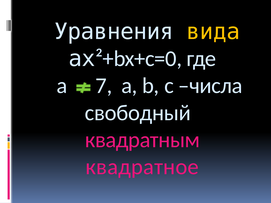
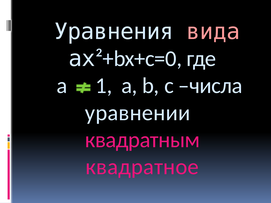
вида colour: yellow -> pink (213, 32)
7: 7 -> 1 (104, 86)
свободный: свободный -> уравнении (138, 113)
